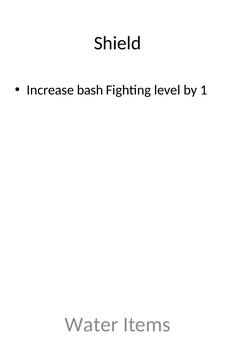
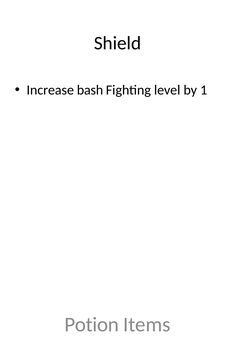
Water: Water -> Potion (92, 325)
